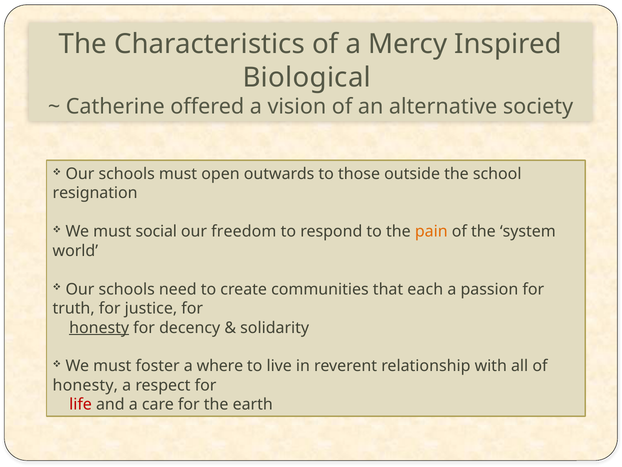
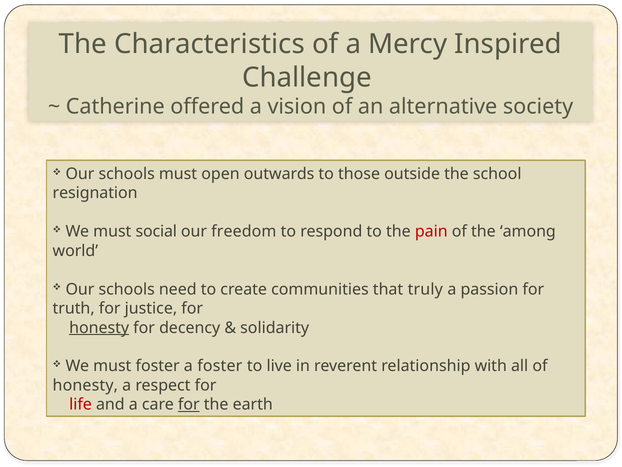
Biological: Biological -> Challenge (307, 77)
pain colour: orange -> red (431, 231)
system: system -> among (528, 231)
each: each -> truly (425, 289)
a where: where -> foster (220, 366)
for underline: none -> present (189, 404)
